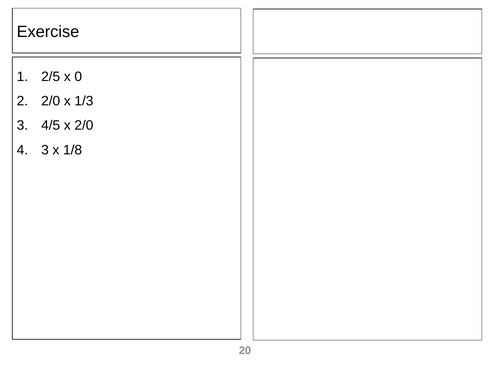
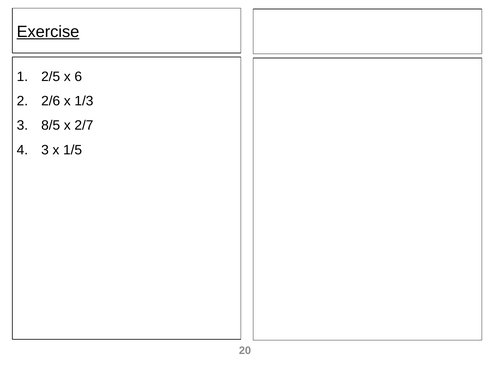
Exercise underline: none -> present (48, 32)
0: 0 -> 6 (78, 77)
2/0: 2/0 -> 2/6 (51, 101)
4/5: 4/5 -> 8/5 (51, 126)
x 2/0: 2/0 -> 2/7 (84, 126)
1/8: 1/8 -> 1/5 (73, 150)
